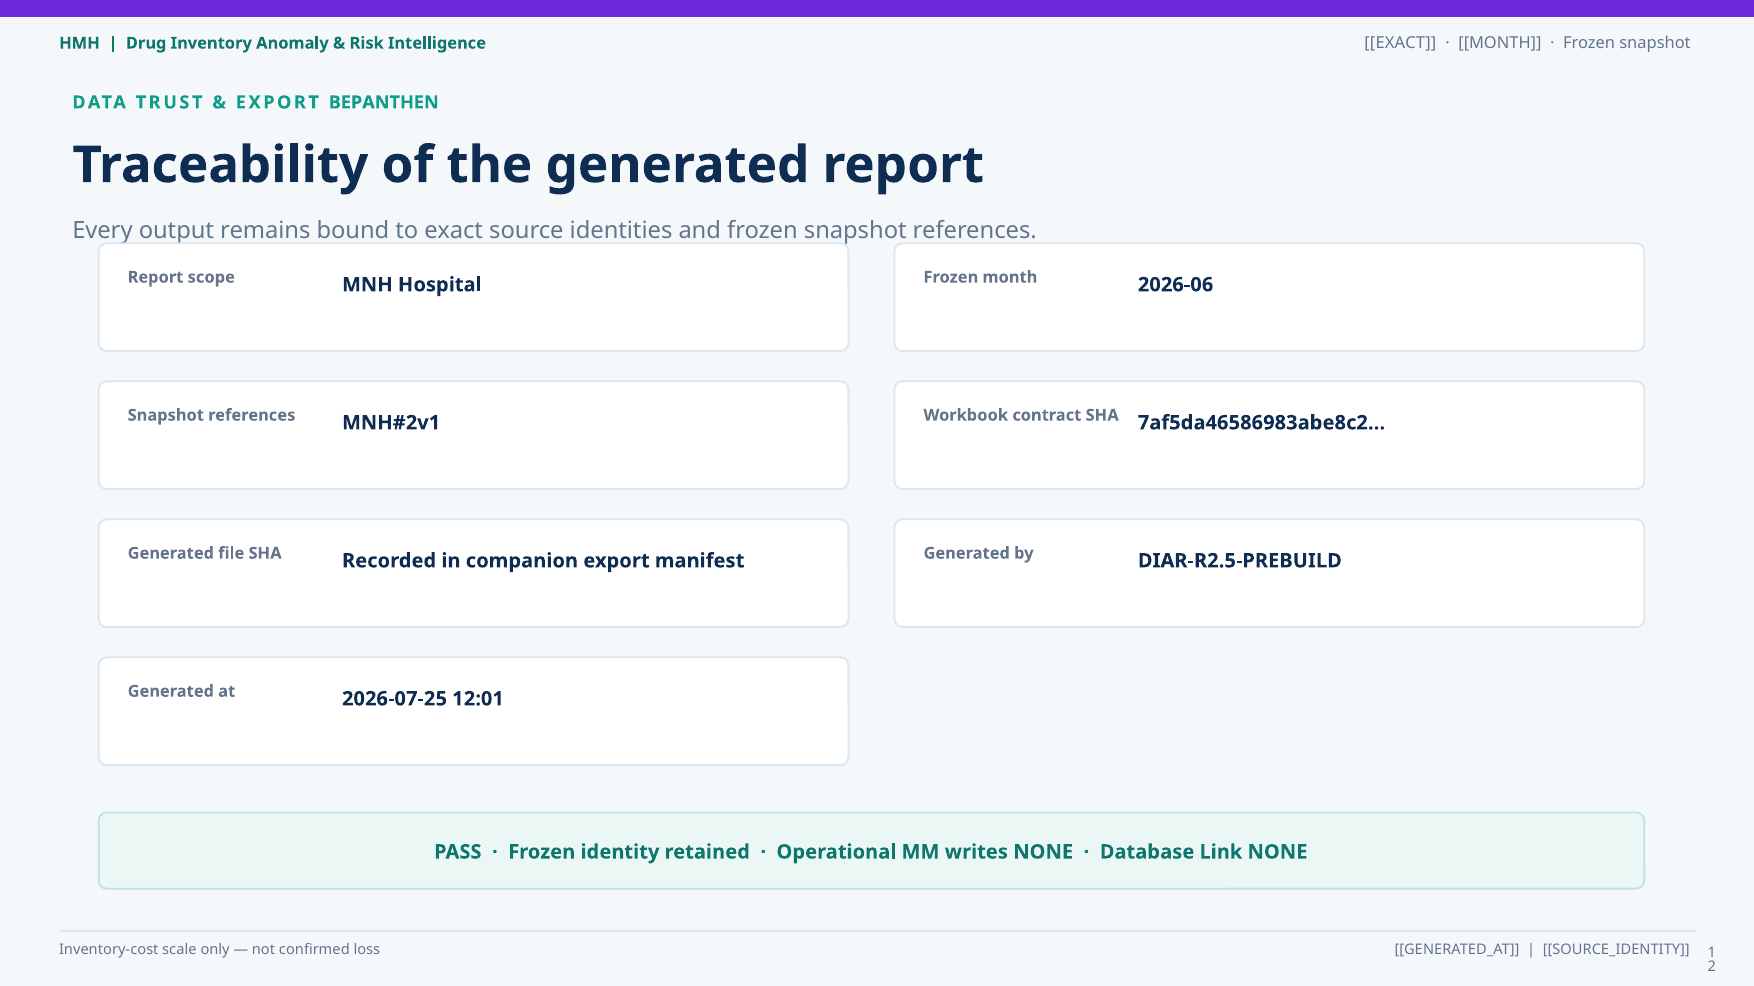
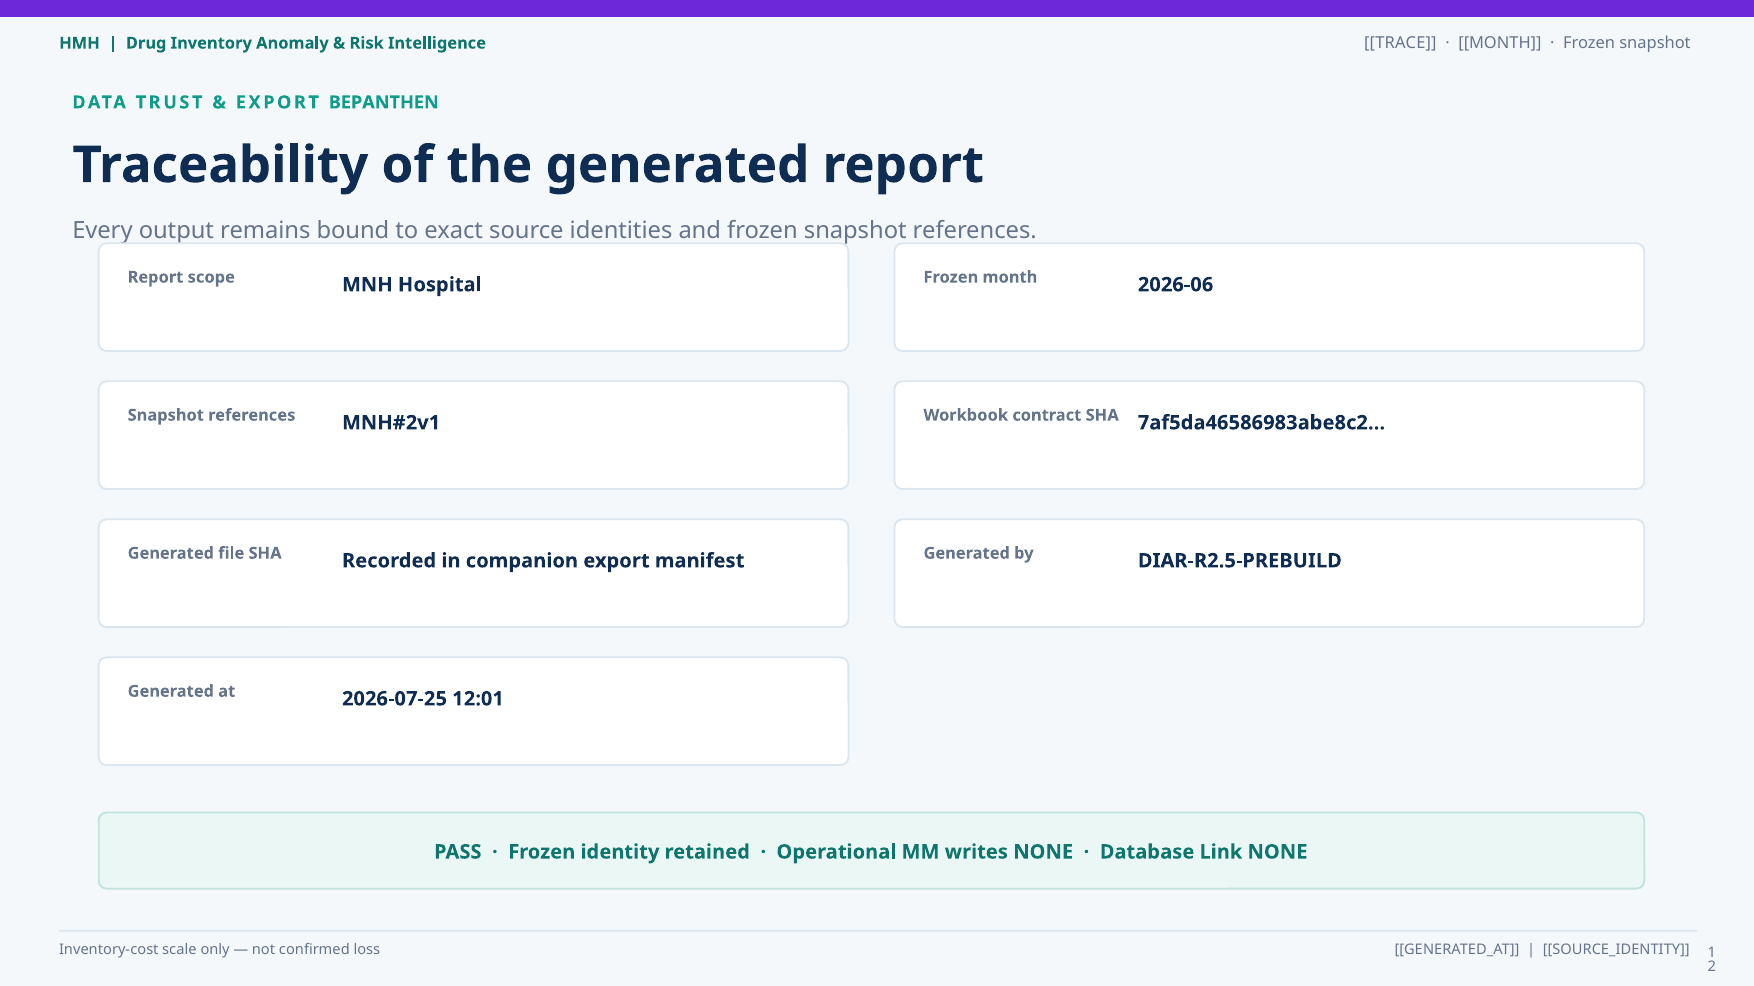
EXACT: EXACT -> TRACE (1400, 43)
